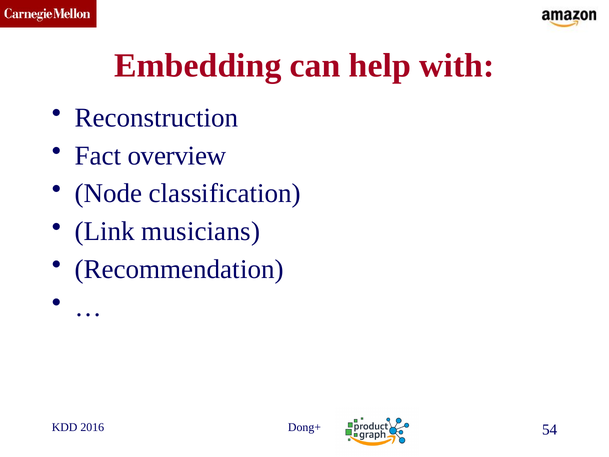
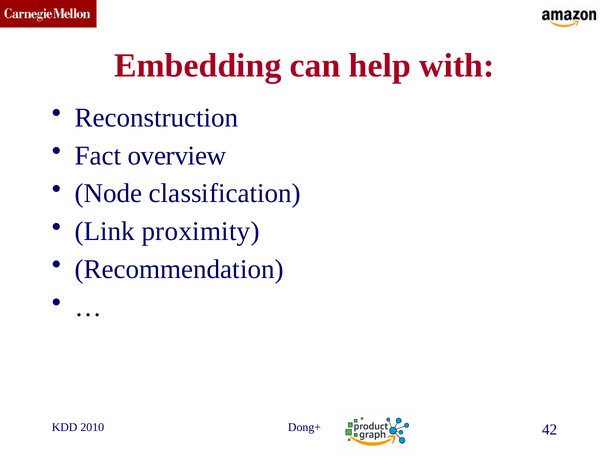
musicians: musicians -> proximity (201, 231)
2016: 2016 -> 2010 (92, 427)
54: 54 -> 42 (550, 429)
